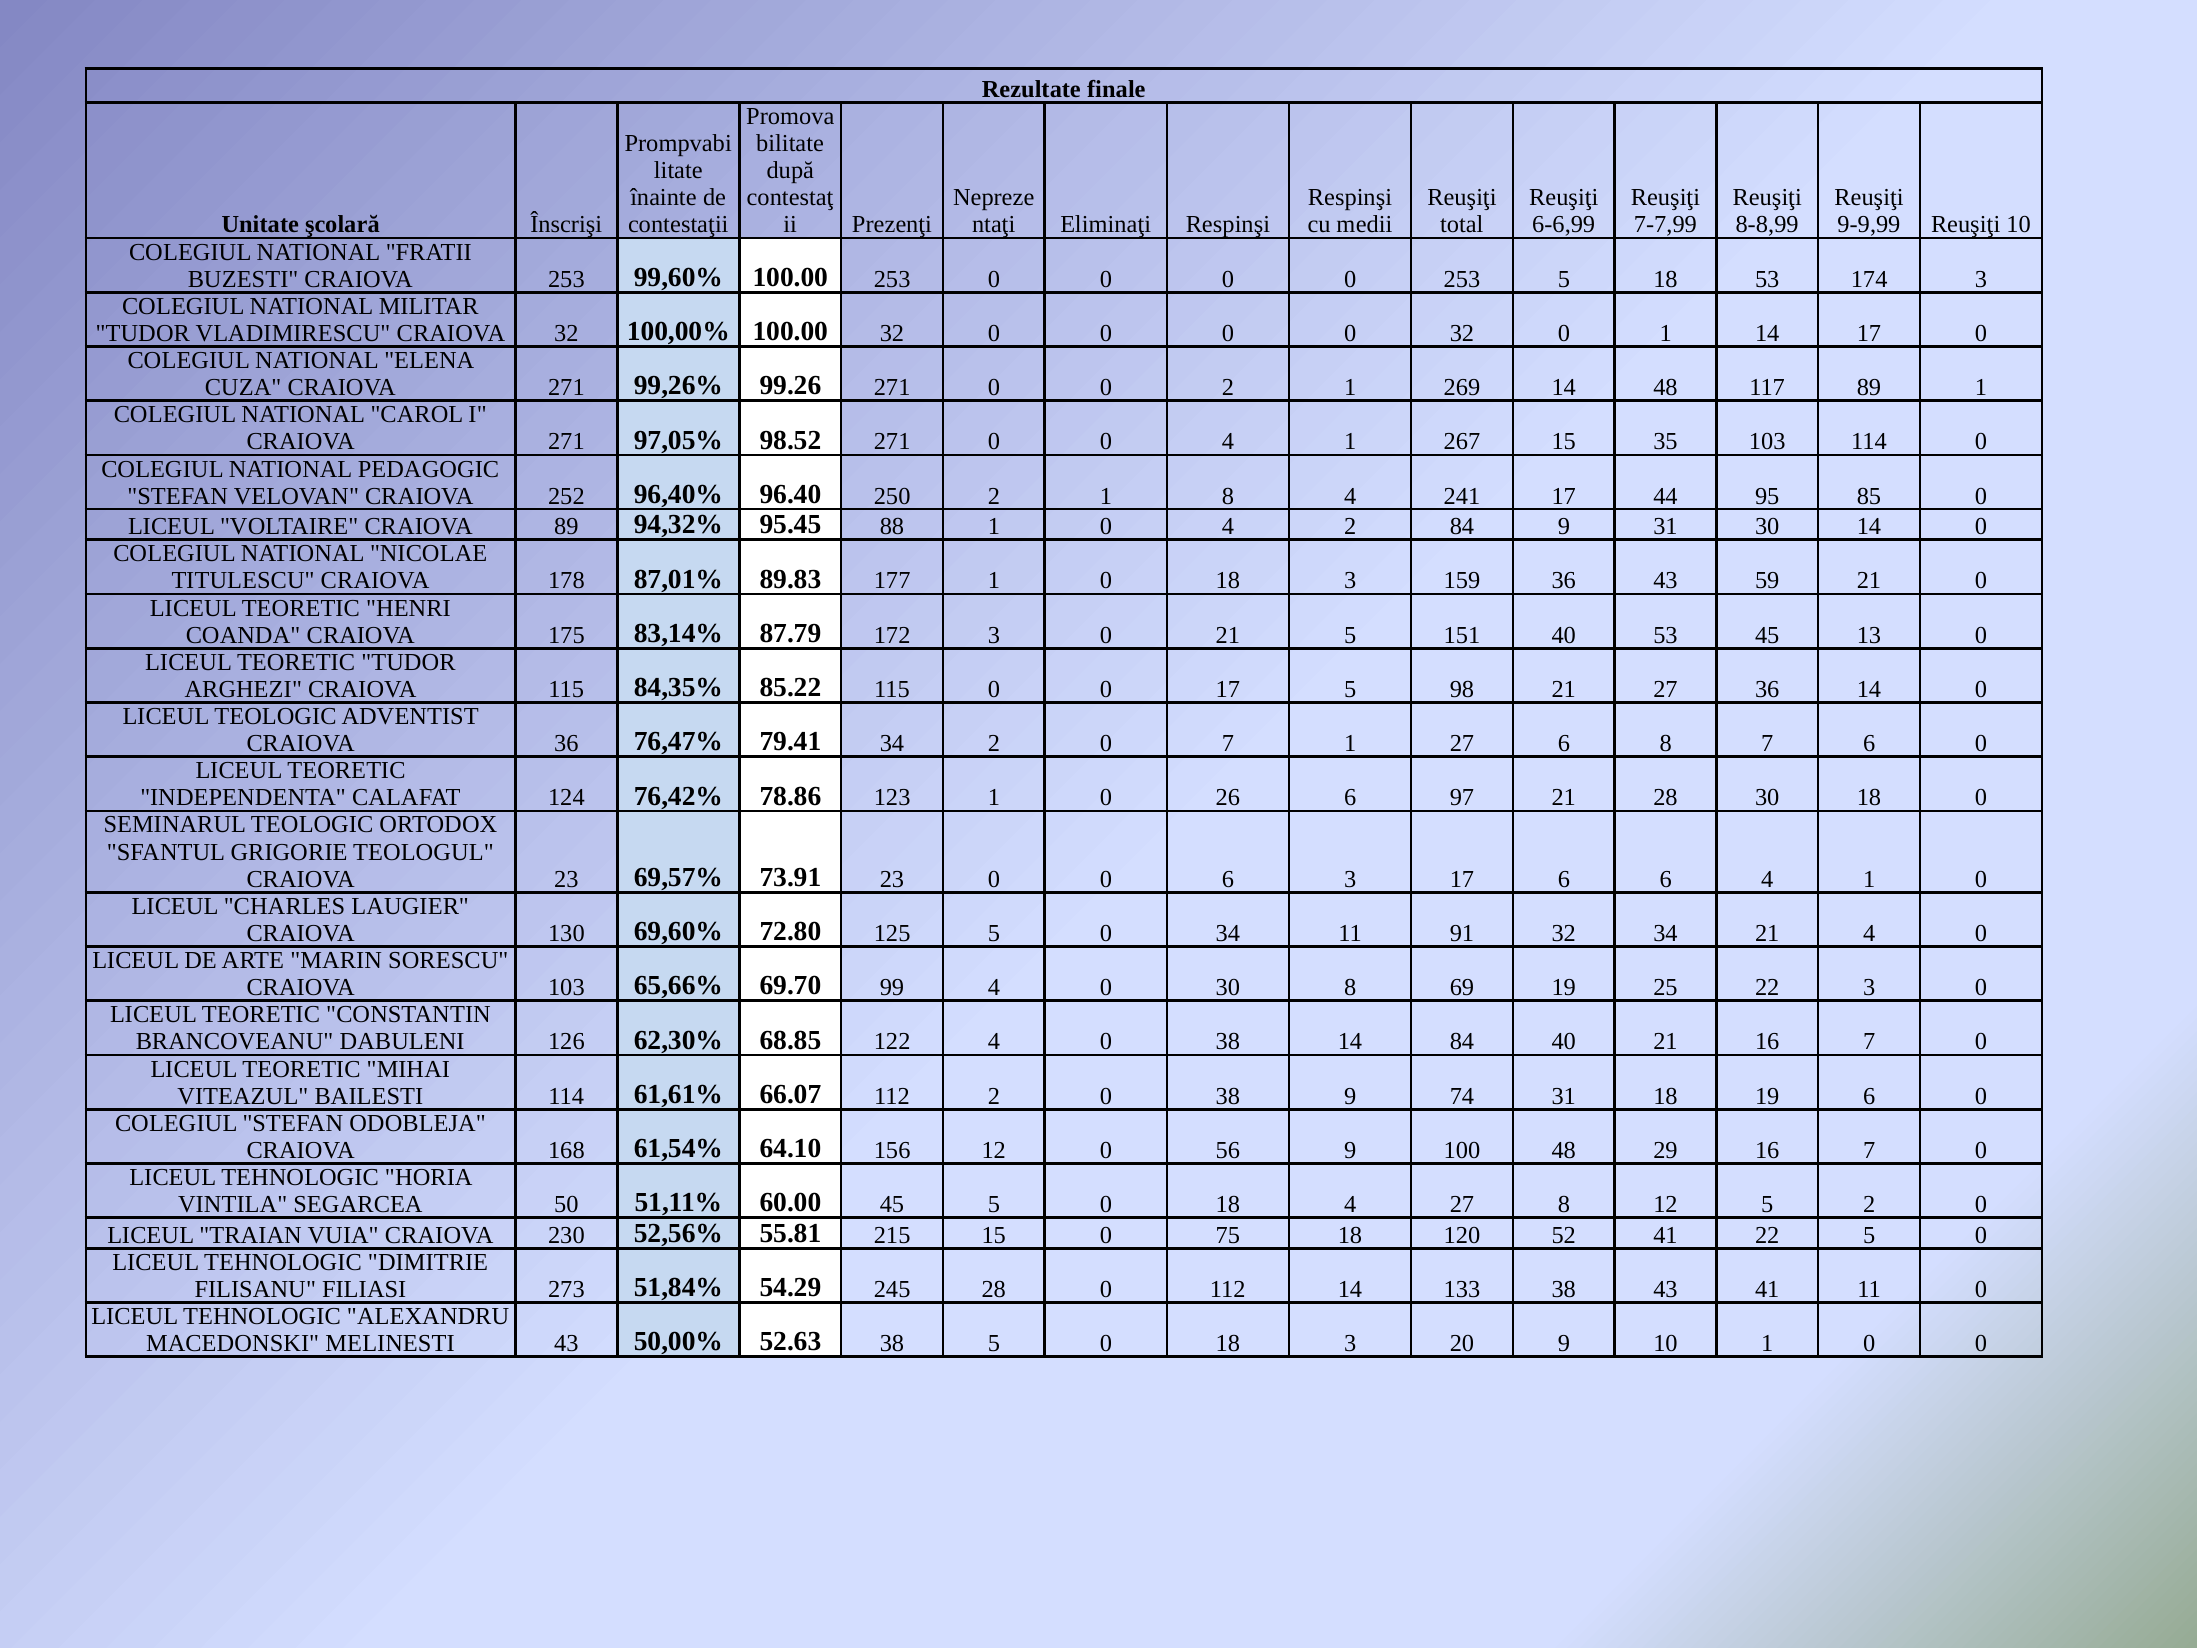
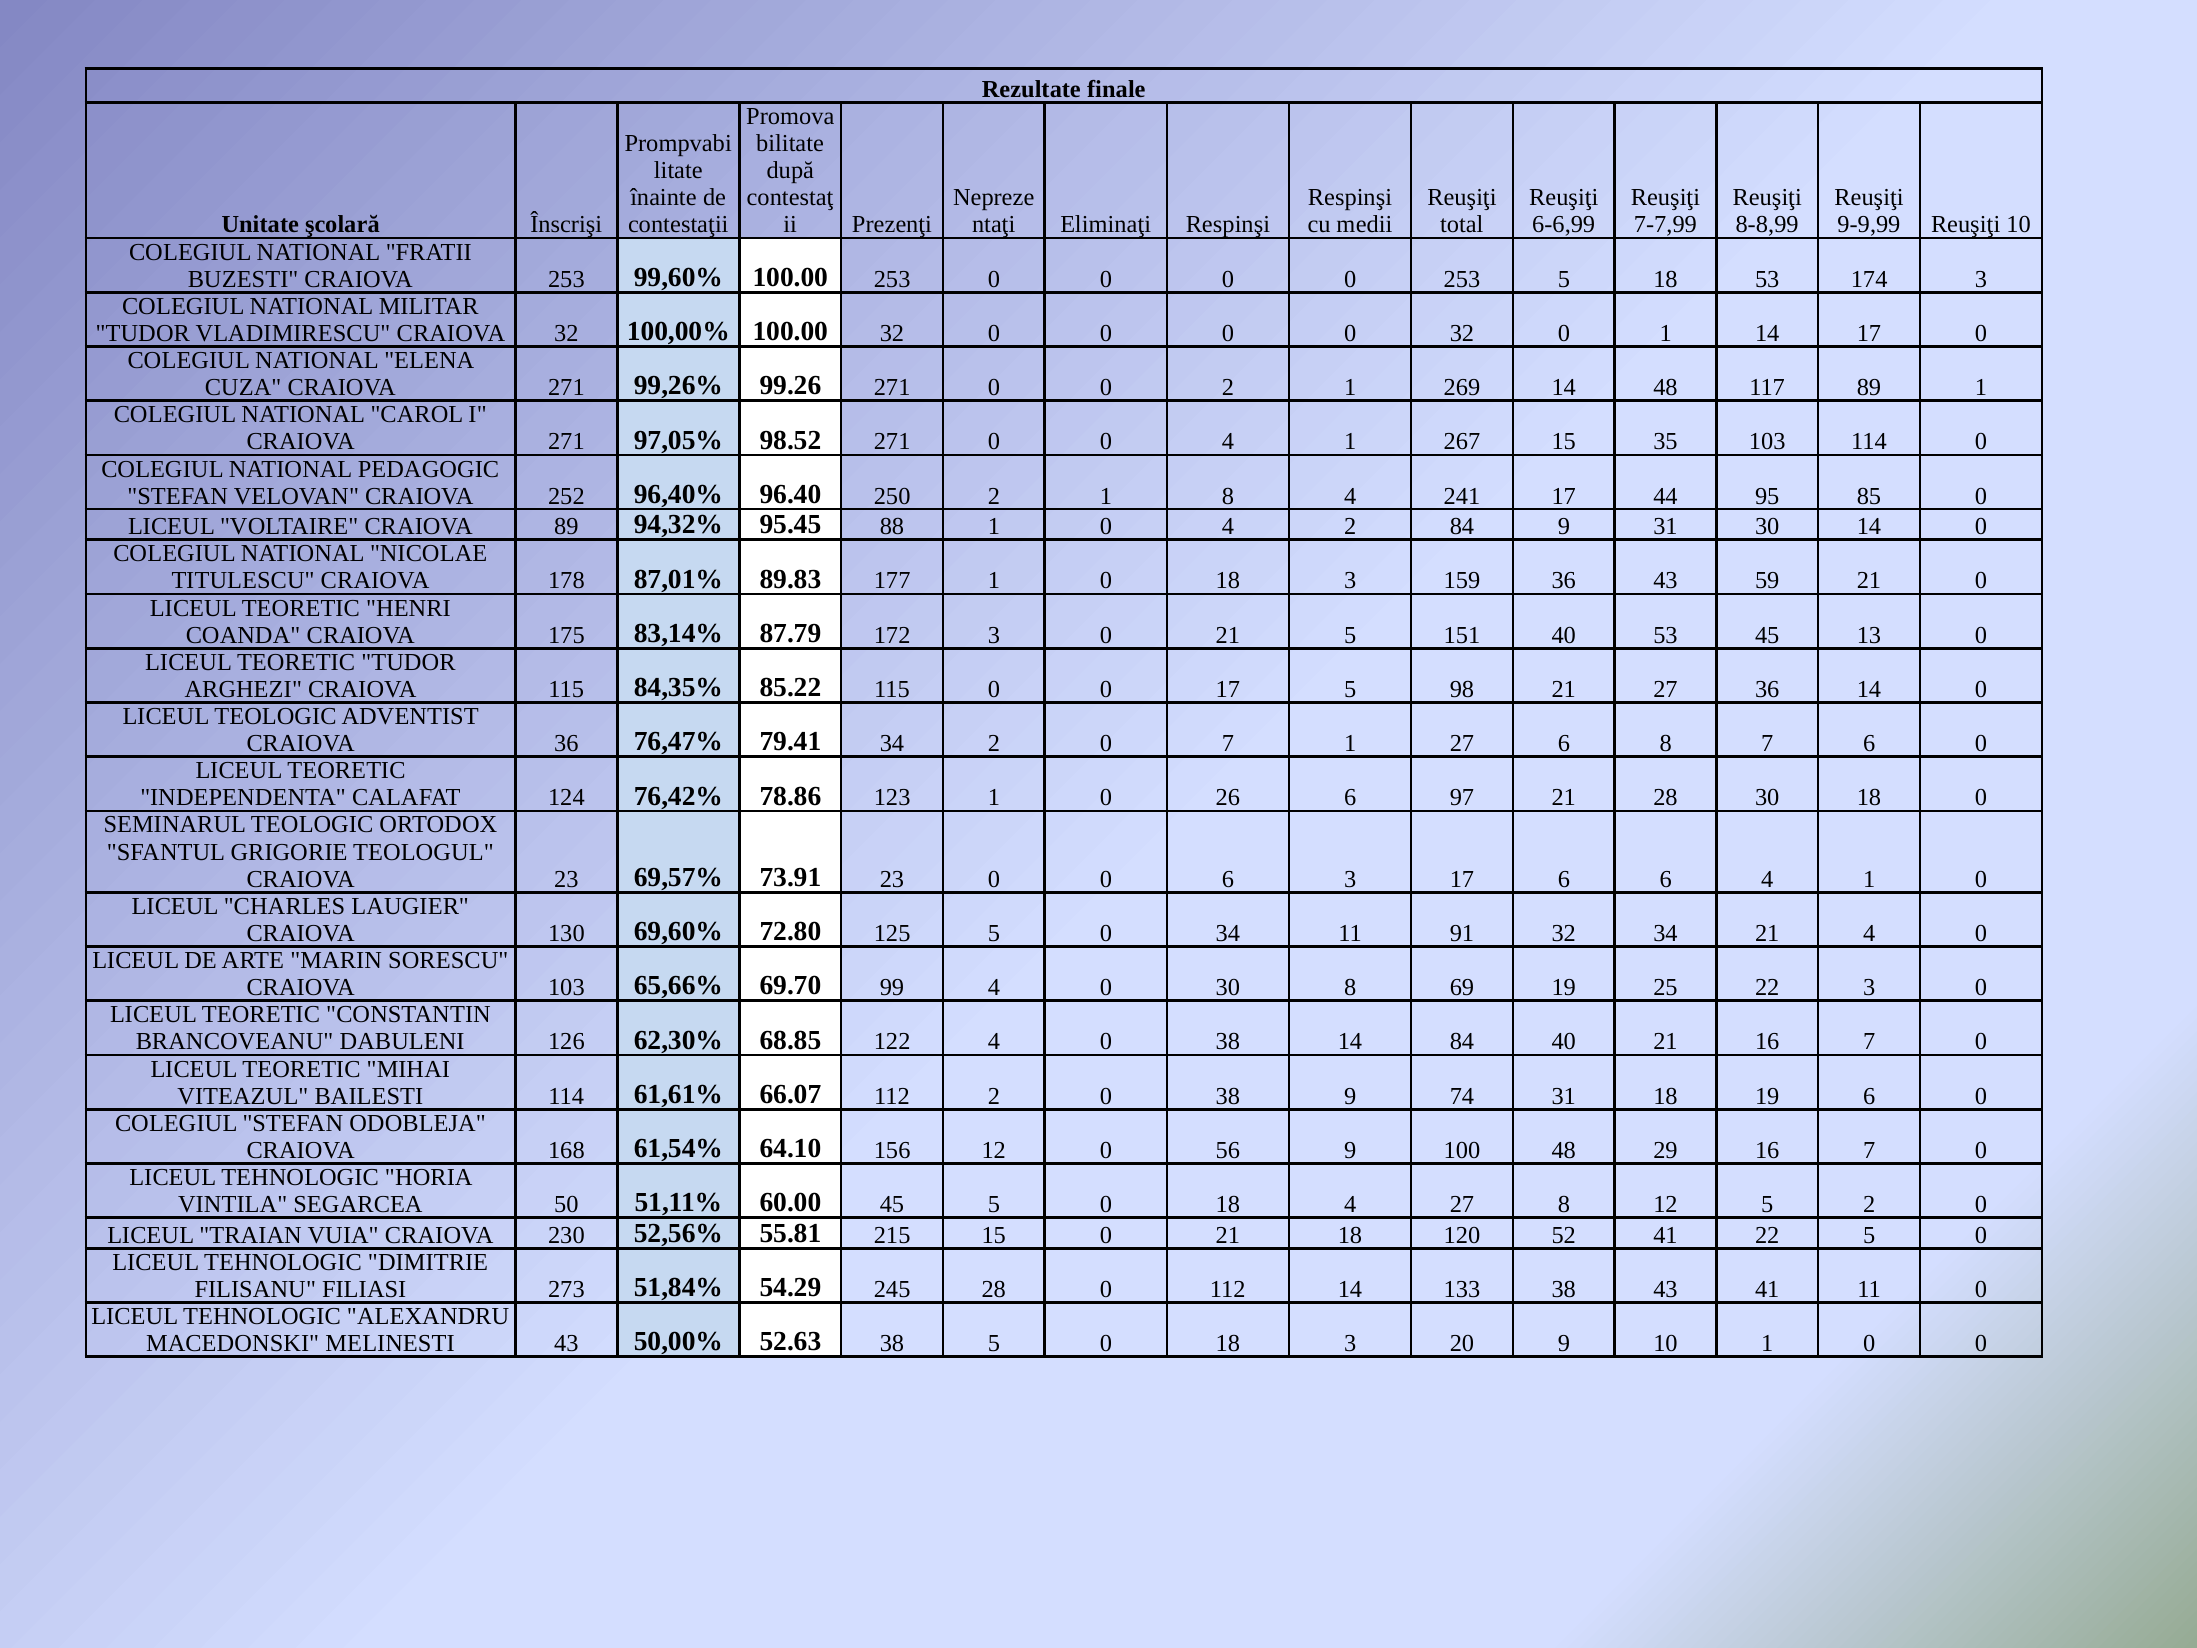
15 0 75: 75 -> 21 (1228, 1235)
